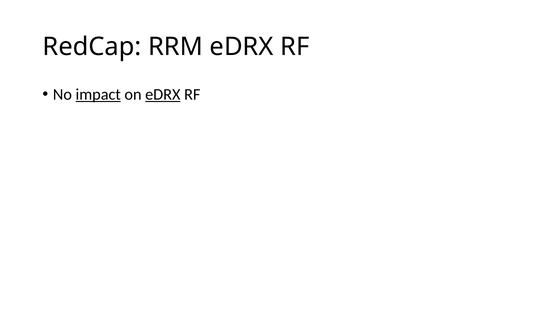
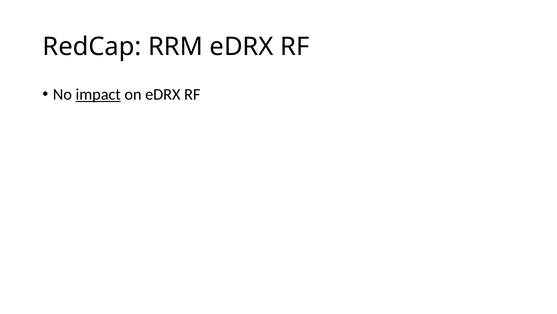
eDRX underline: present -> none (163, 94)
